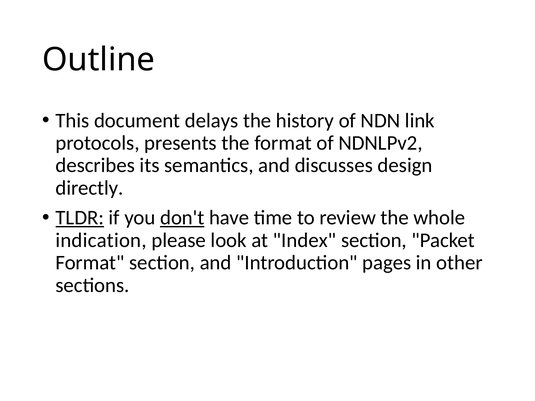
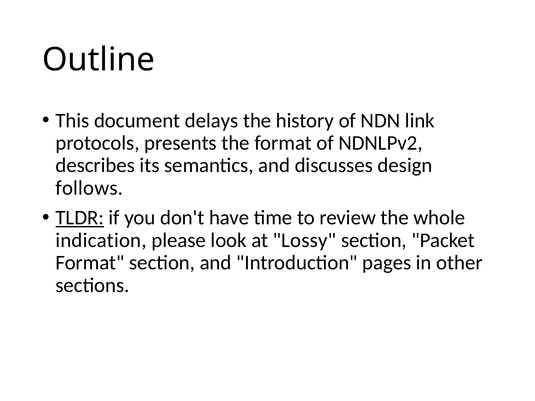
directly: directly -> follows (89, 188)
don't underline: present -> none (182, 218)
Index: Index -> Lossy (304, 240)
